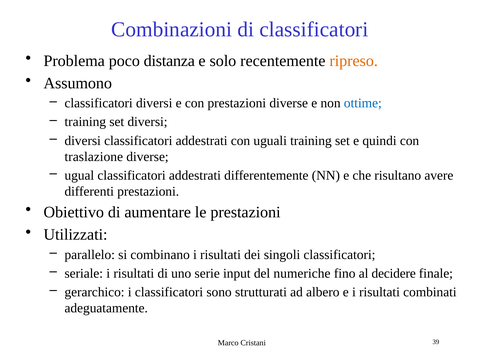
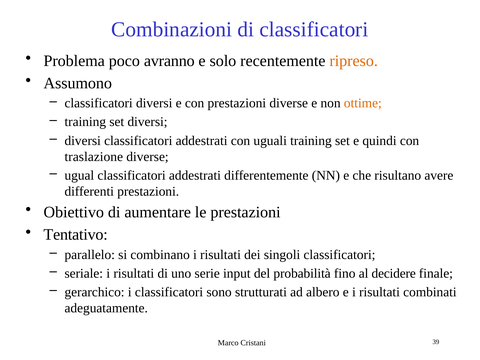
distanza: distanza -> avranno (169, 61)
ottime colour: blue -> orange (363, 103)
Utilizzati: Utilizzati -> Tentativo (76, 235)
numeriche: numeriche -> probabilità (302, 273)
